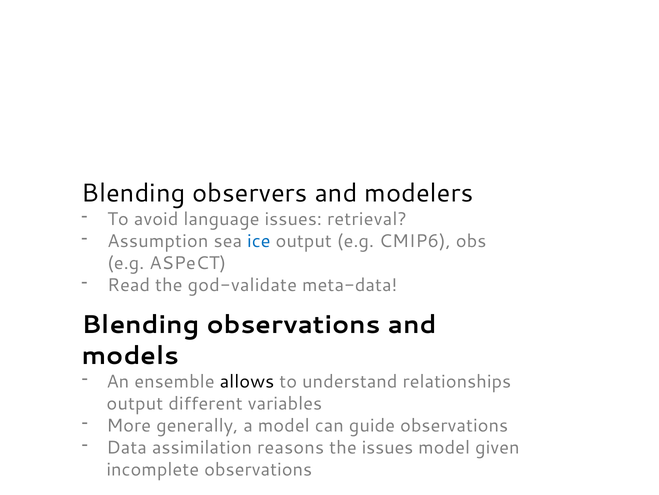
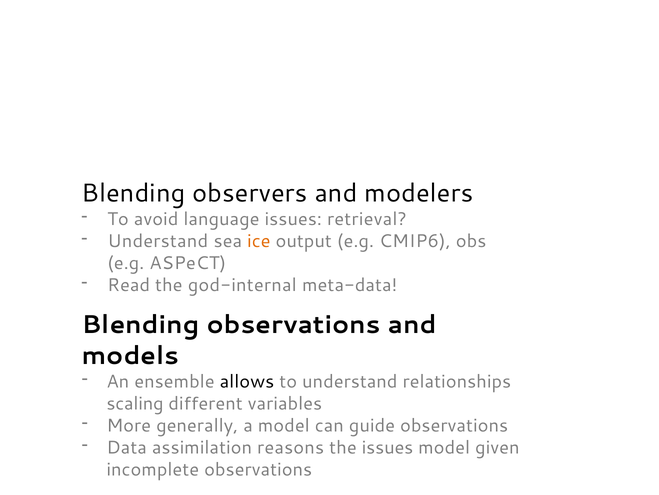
Assumption: Assumption -> Understand (158, 241)
ice colour: blue -> orange (259, 241)
god-validate: god-validate -> god-internal (242, 285)
output: output -> scaling (135, 403)
